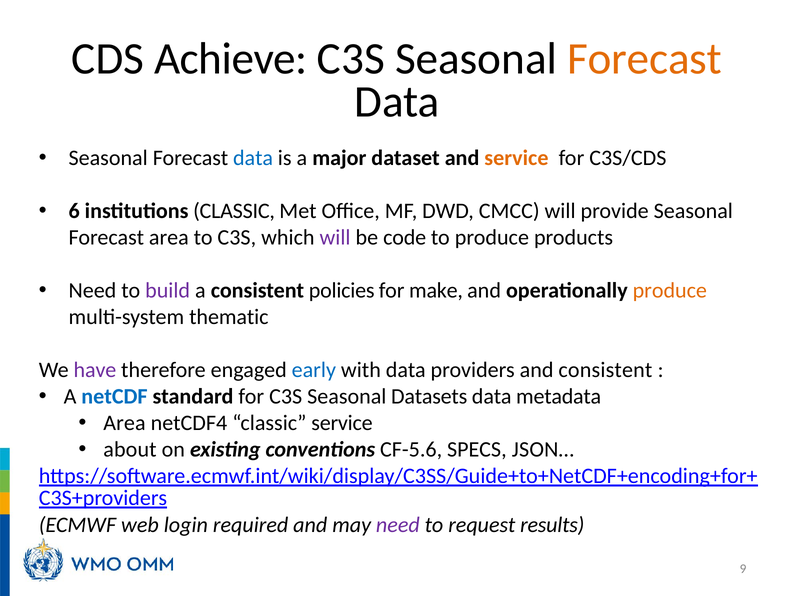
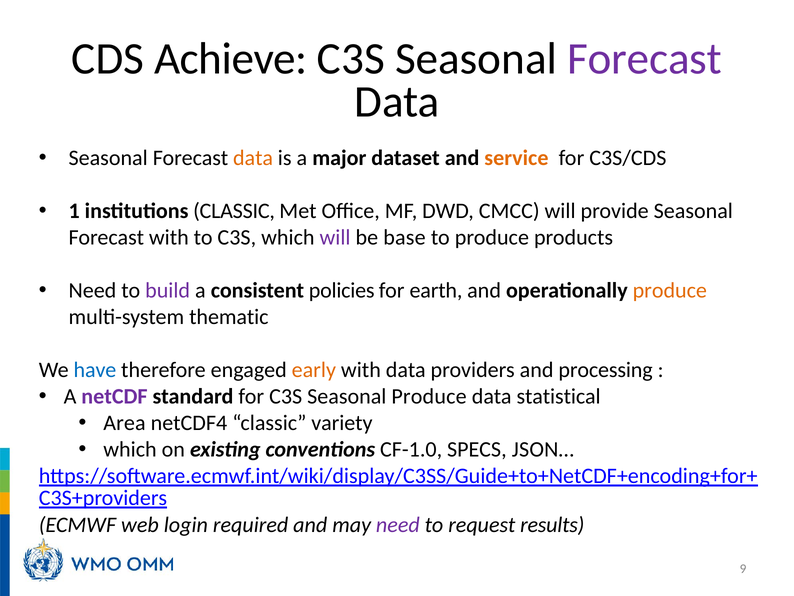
Forecast colour: orange -> purple (645, 59)
data colour: blue -> orange (253, 158)
6: 6 -> 1 (74, 211)
Forecast area: area -> with (169, 237)
code: code -> base (404, 237)
make: make -> earth (436, 290)
have colour: purple -> blue (95, 370)
early colour: blue -> orange (314, 370)
and consistent: consistent -> processing (606, 370)
netCDF colour: blue -> purple (114, 396)
Seasonal Datasets: Datasets -> Produce (429, 396)
metadata: metadata -> statistical (559, 396)
classic service: service -> variety (342, 423)
about: about -> which (130, 449)
CF-5.6: CF-5.6 -> CF-1.0 (411, 449)
